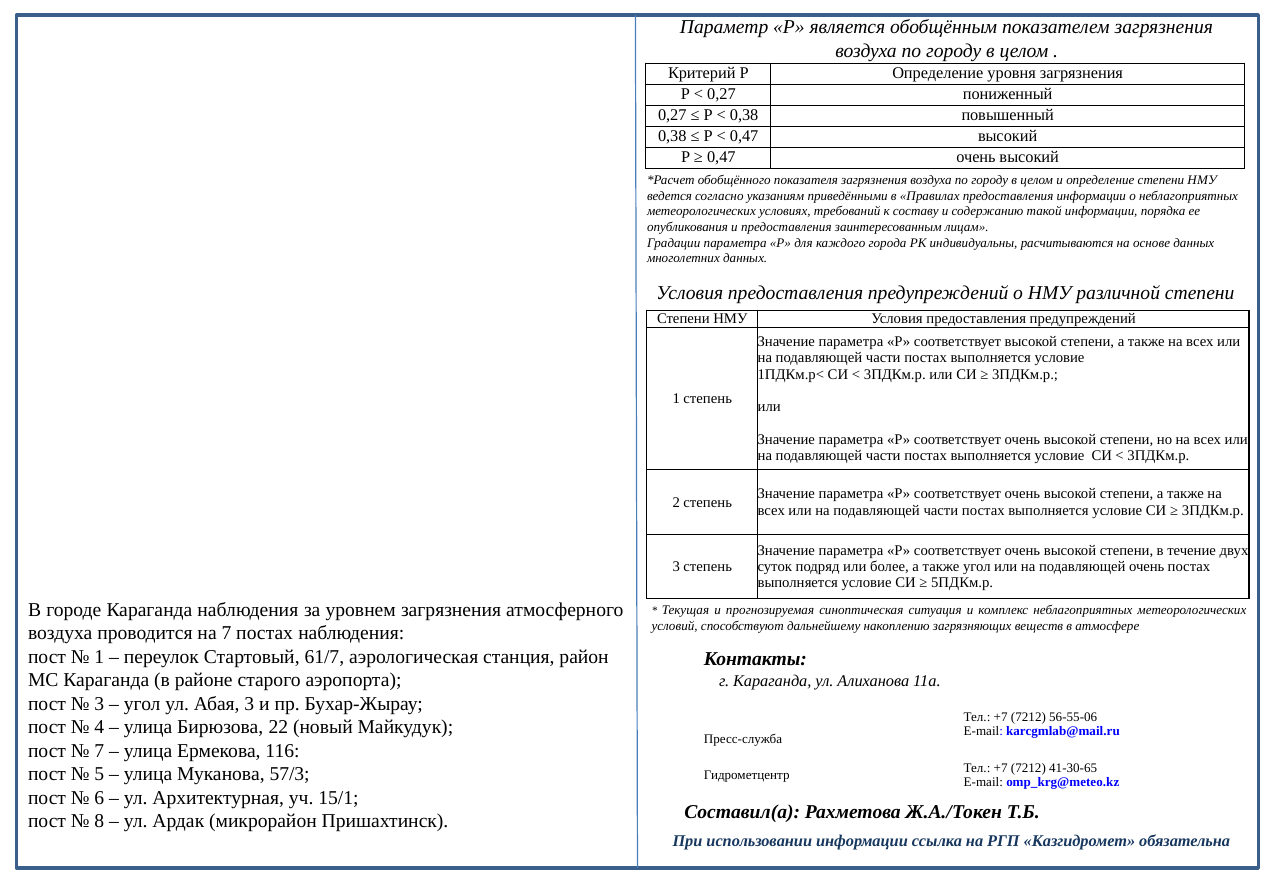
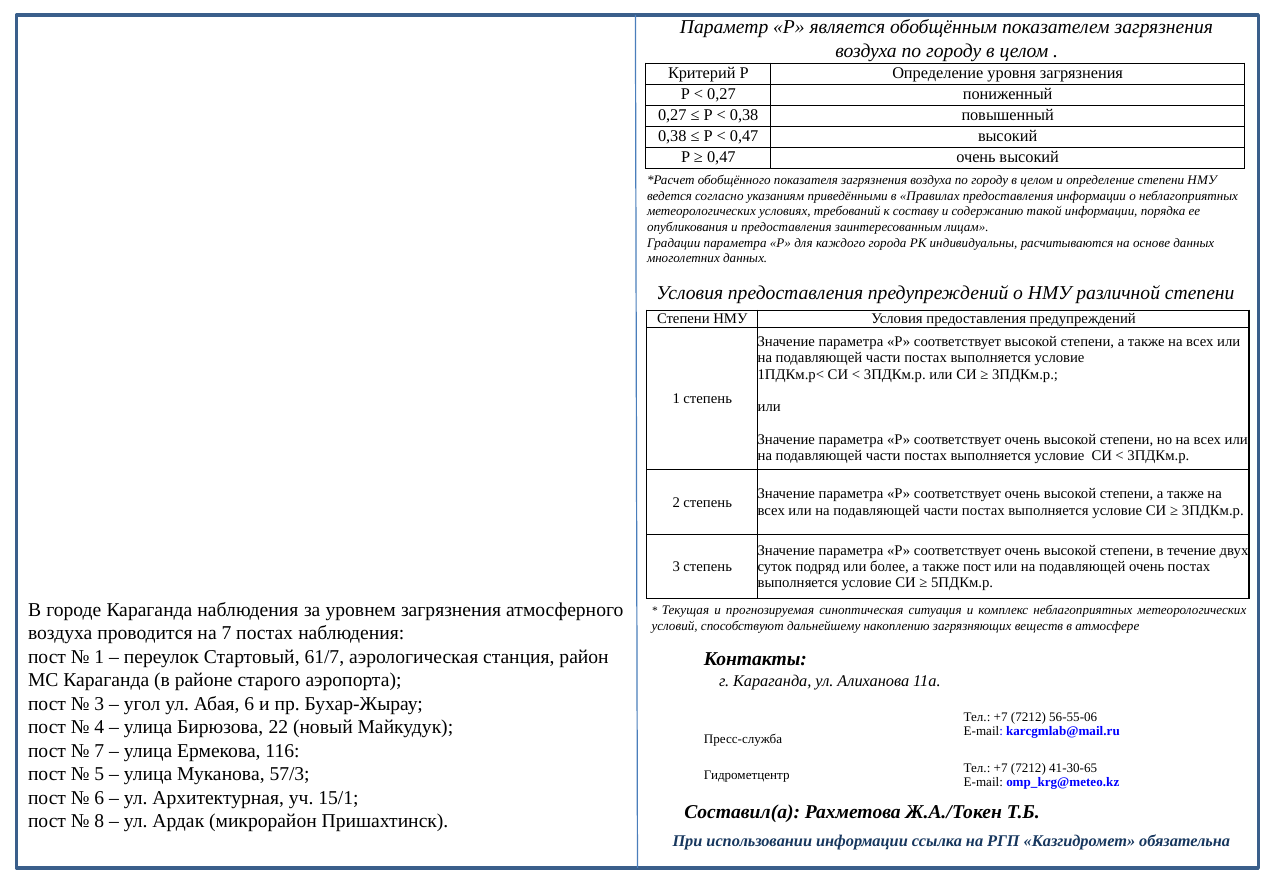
также угол: угол -> пост (977, 566)
Абая 3: 3 -> 6 (249, 703)
